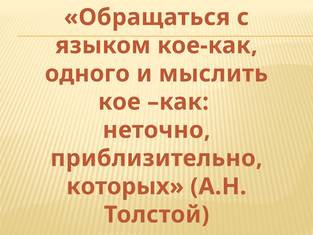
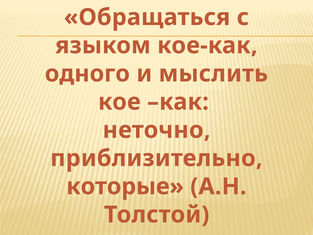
которых: которых -> которые (125, 186)
